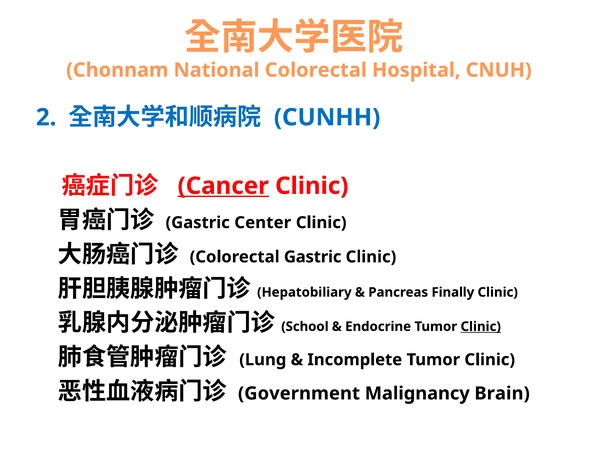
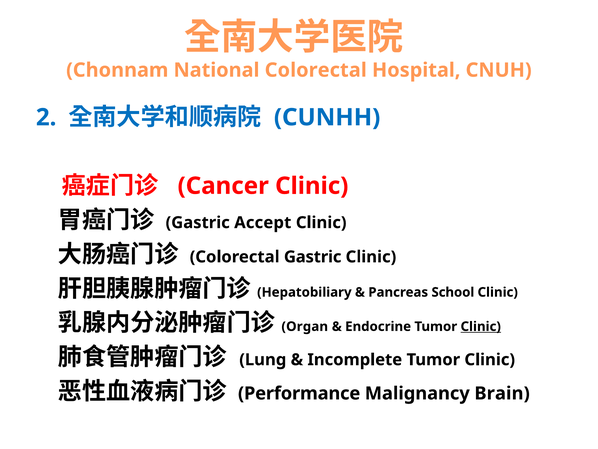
Cancer underline: present -> none (223, 186)
Center: Center -> Accept (263, 222)
Finally: Finally -> School (453, 292)
School: School -> Organ (305, 326)
Government: Government -> Performance (299, 393)
